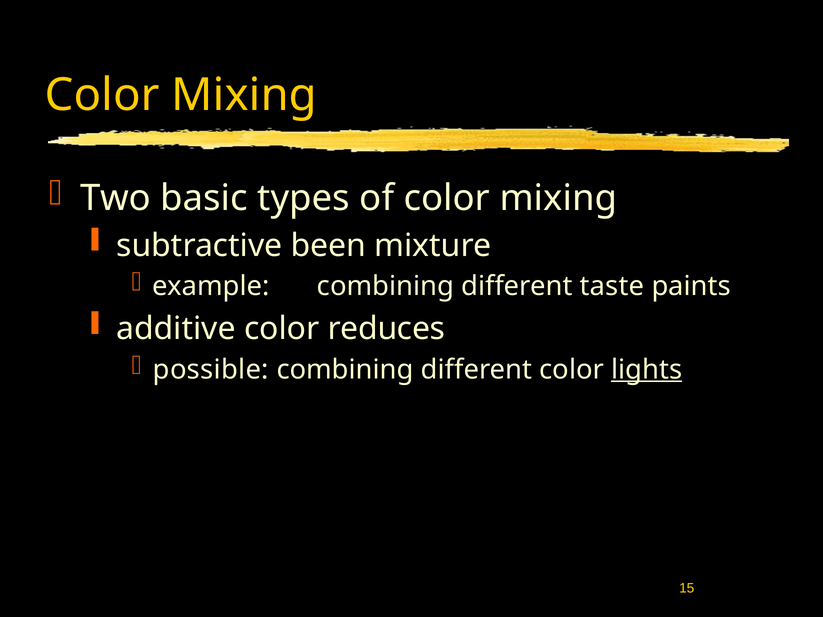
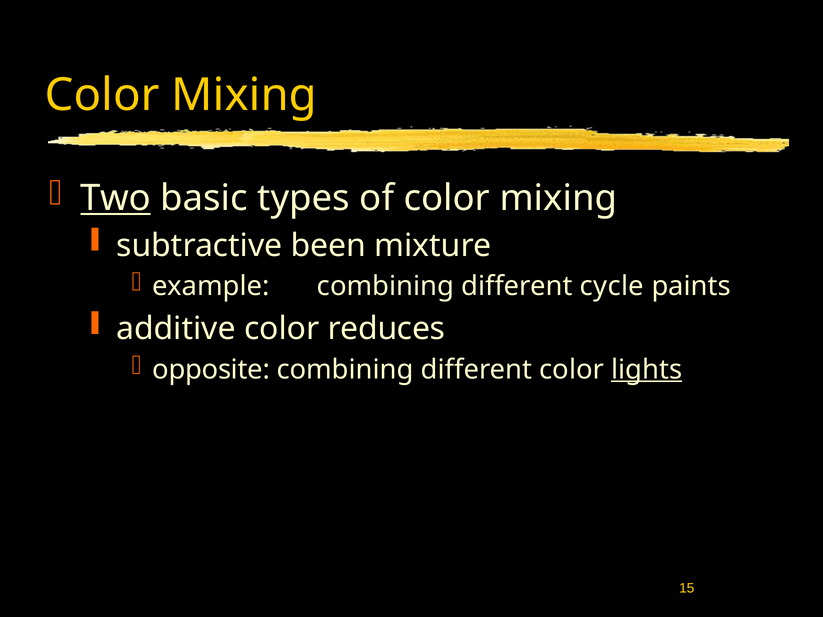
Two underline: none -> present (116, 198)
taste: taste -> cycle (612, 287)
possible: possible -> opposite (211, 370)
